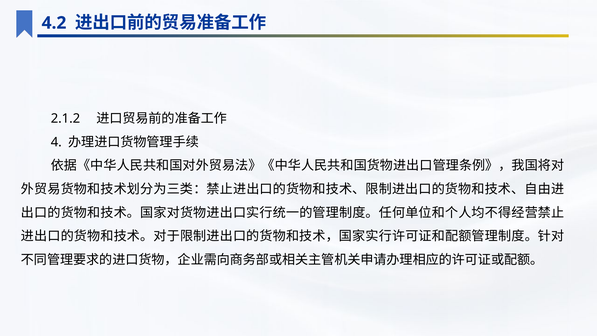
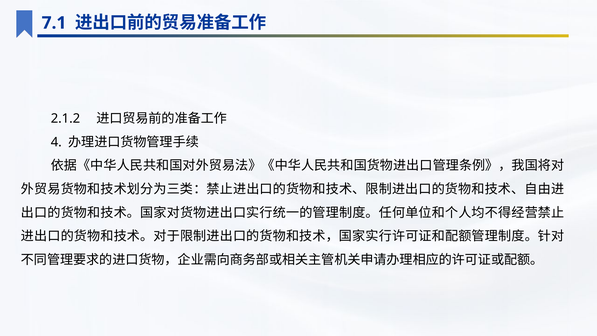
4.2: 4.2 -> 7.1 (54, 23)
